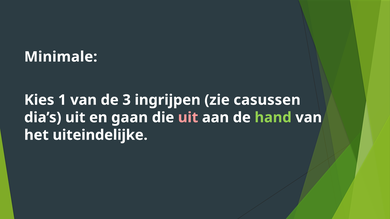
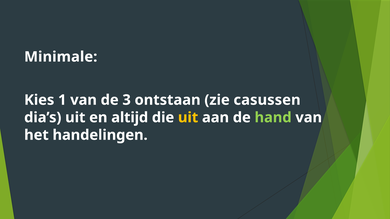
ingrijpen: ingrijpen -> ontstaan (168, 100)
gaan: gaan -> altijd (130, 118)
uit colour: pink -> yellow (188, 118)
uiteindelijke: uiteindelijke -> handelingen (100, 135)
